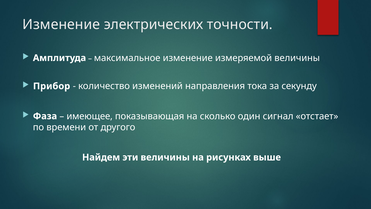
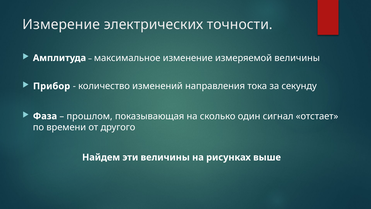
Изменение: Изменение -> Измерение (61, 24)
имеющее: имеющее -> прошлом (90, 116)
